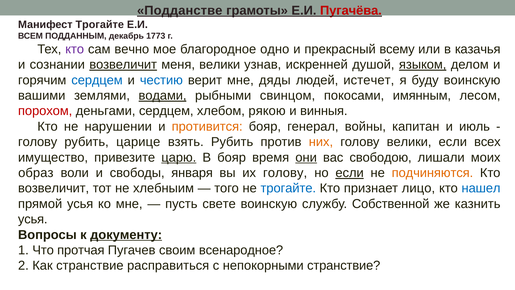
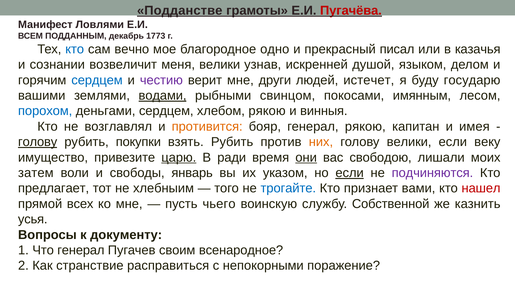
Манифест Трогайте: Трогайте -> Ловлями (100, 25)
кто colour: purple -> blue (75, 49)
всему: всему -> писал (397, 49)
возвеличит underline: present -> none (123, 65)
языком underline: present -> none (423, 65)
честию colour: blue -> purple (161, 80)
дяды: дяды -> други (275, 80)
буду воинскую: воинскую -> государю (472, 80)
порохом colour: red -> blue (45, 111)
нарушении: нарушении -> возглавлял (118, 126)
генерал войны: войны -> рякою (365, 126)
июль: июль -> имея (474, 126)
голову underline: none -> present (38, 142)
царице: царице -> покупки (138, 142)
всех: всех -> веку (487, 142)
В бояр: бояр -> ради (232, 157)
образ: образ -> затем (36, 173)
января: января -> январь (192, 173)
их голову: голову -> указом (285, 173)
подчиняются colour: orange -> purple (432, 173)
возвеличит: возвеличит -> предлагает (54, 188)
лицо: лицо -> вами (419, 188)
нашел colour: blue -> red (481, 188)
прямой усья: усья -> всех (80, 204)
свете: свете -> чьего (219, 204)
документу underline: present -> none (126, 235)
Что протчая: протчая -> генерал (81, 250)
непокорными странствие: странствие -> поражение (344, 265)
